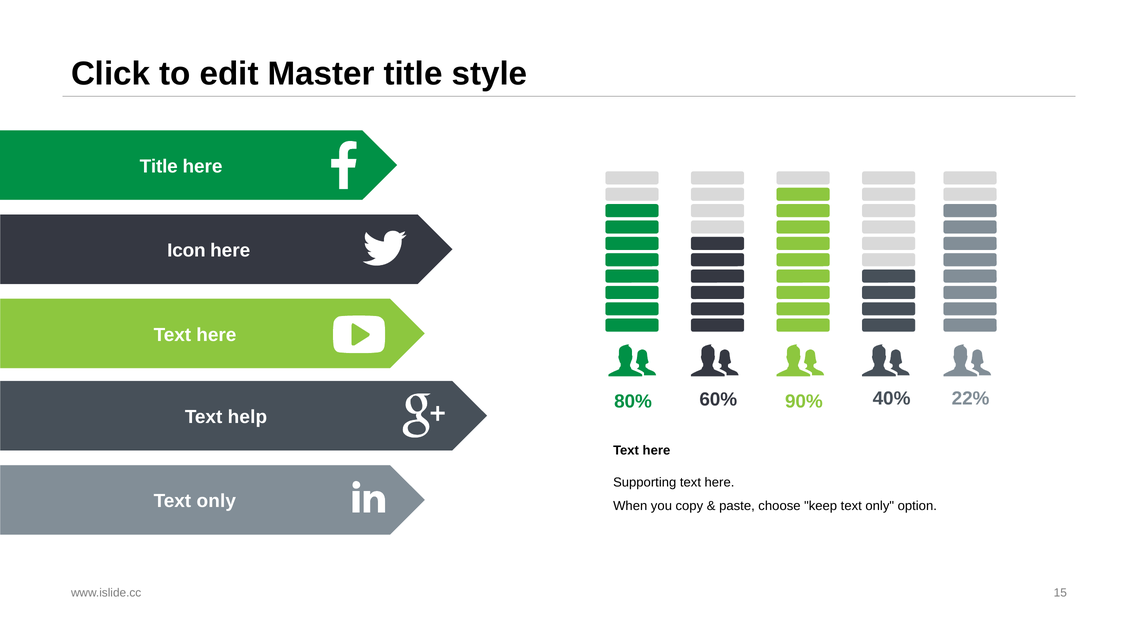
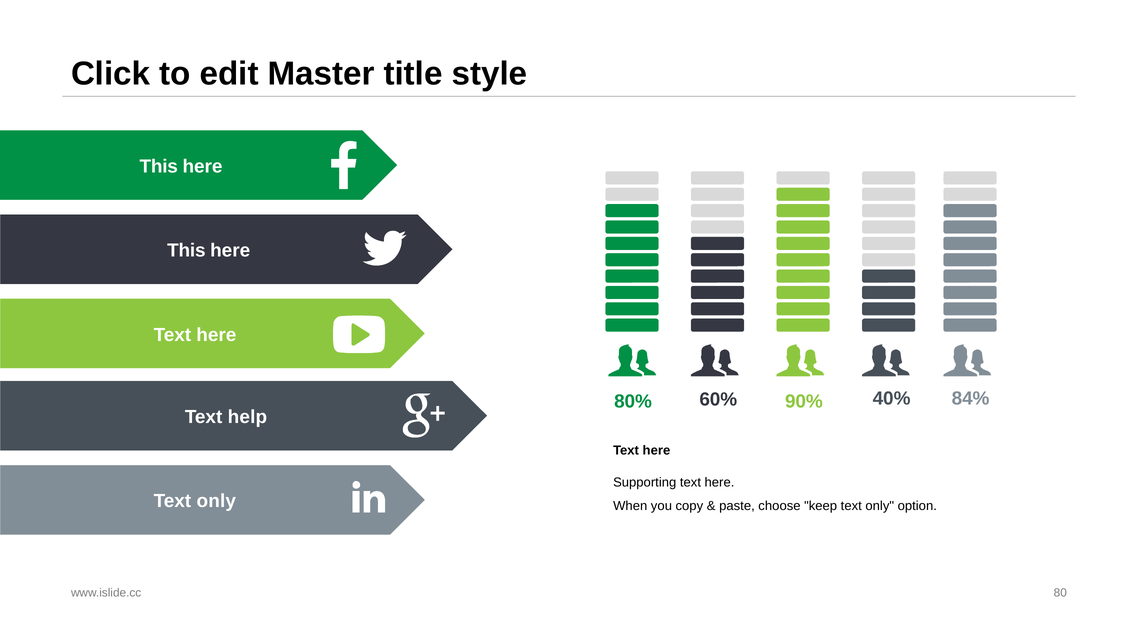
Title: Title -> This (159, 166)
Icon: Icon -> This (186, 251)
22%: 22% -> 84% (971, 398)
15: 15 -> 80 (1060, 593)
